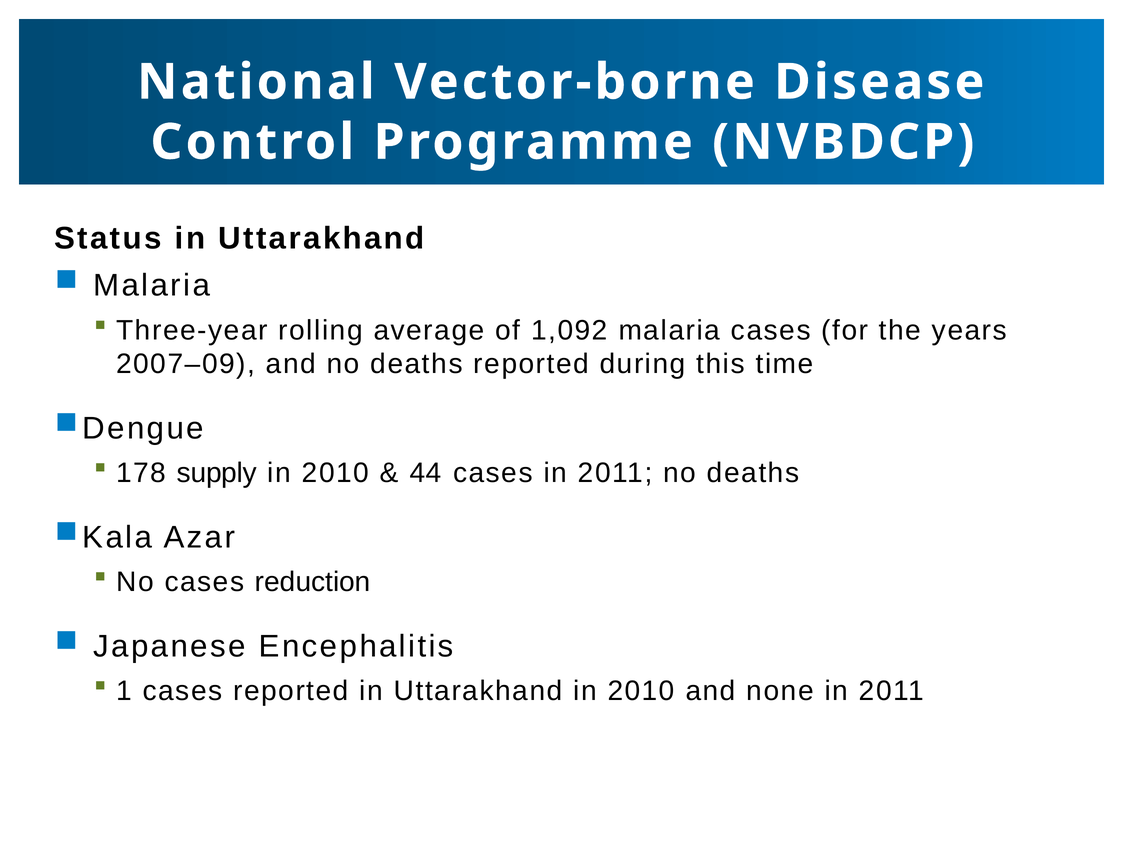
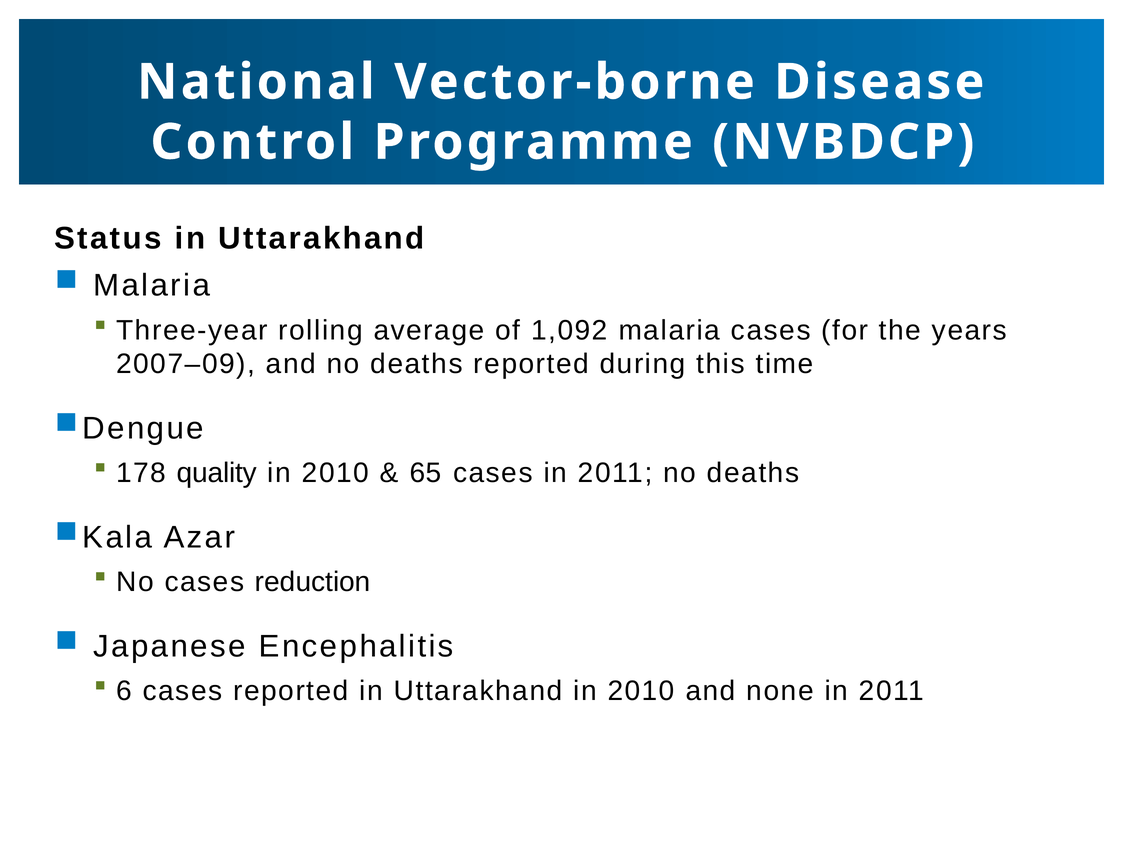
supply: supply -> quality (217, 473)
44: 44 -> 65 (426, 473)
1: 1 -> 6 (124, 691)
